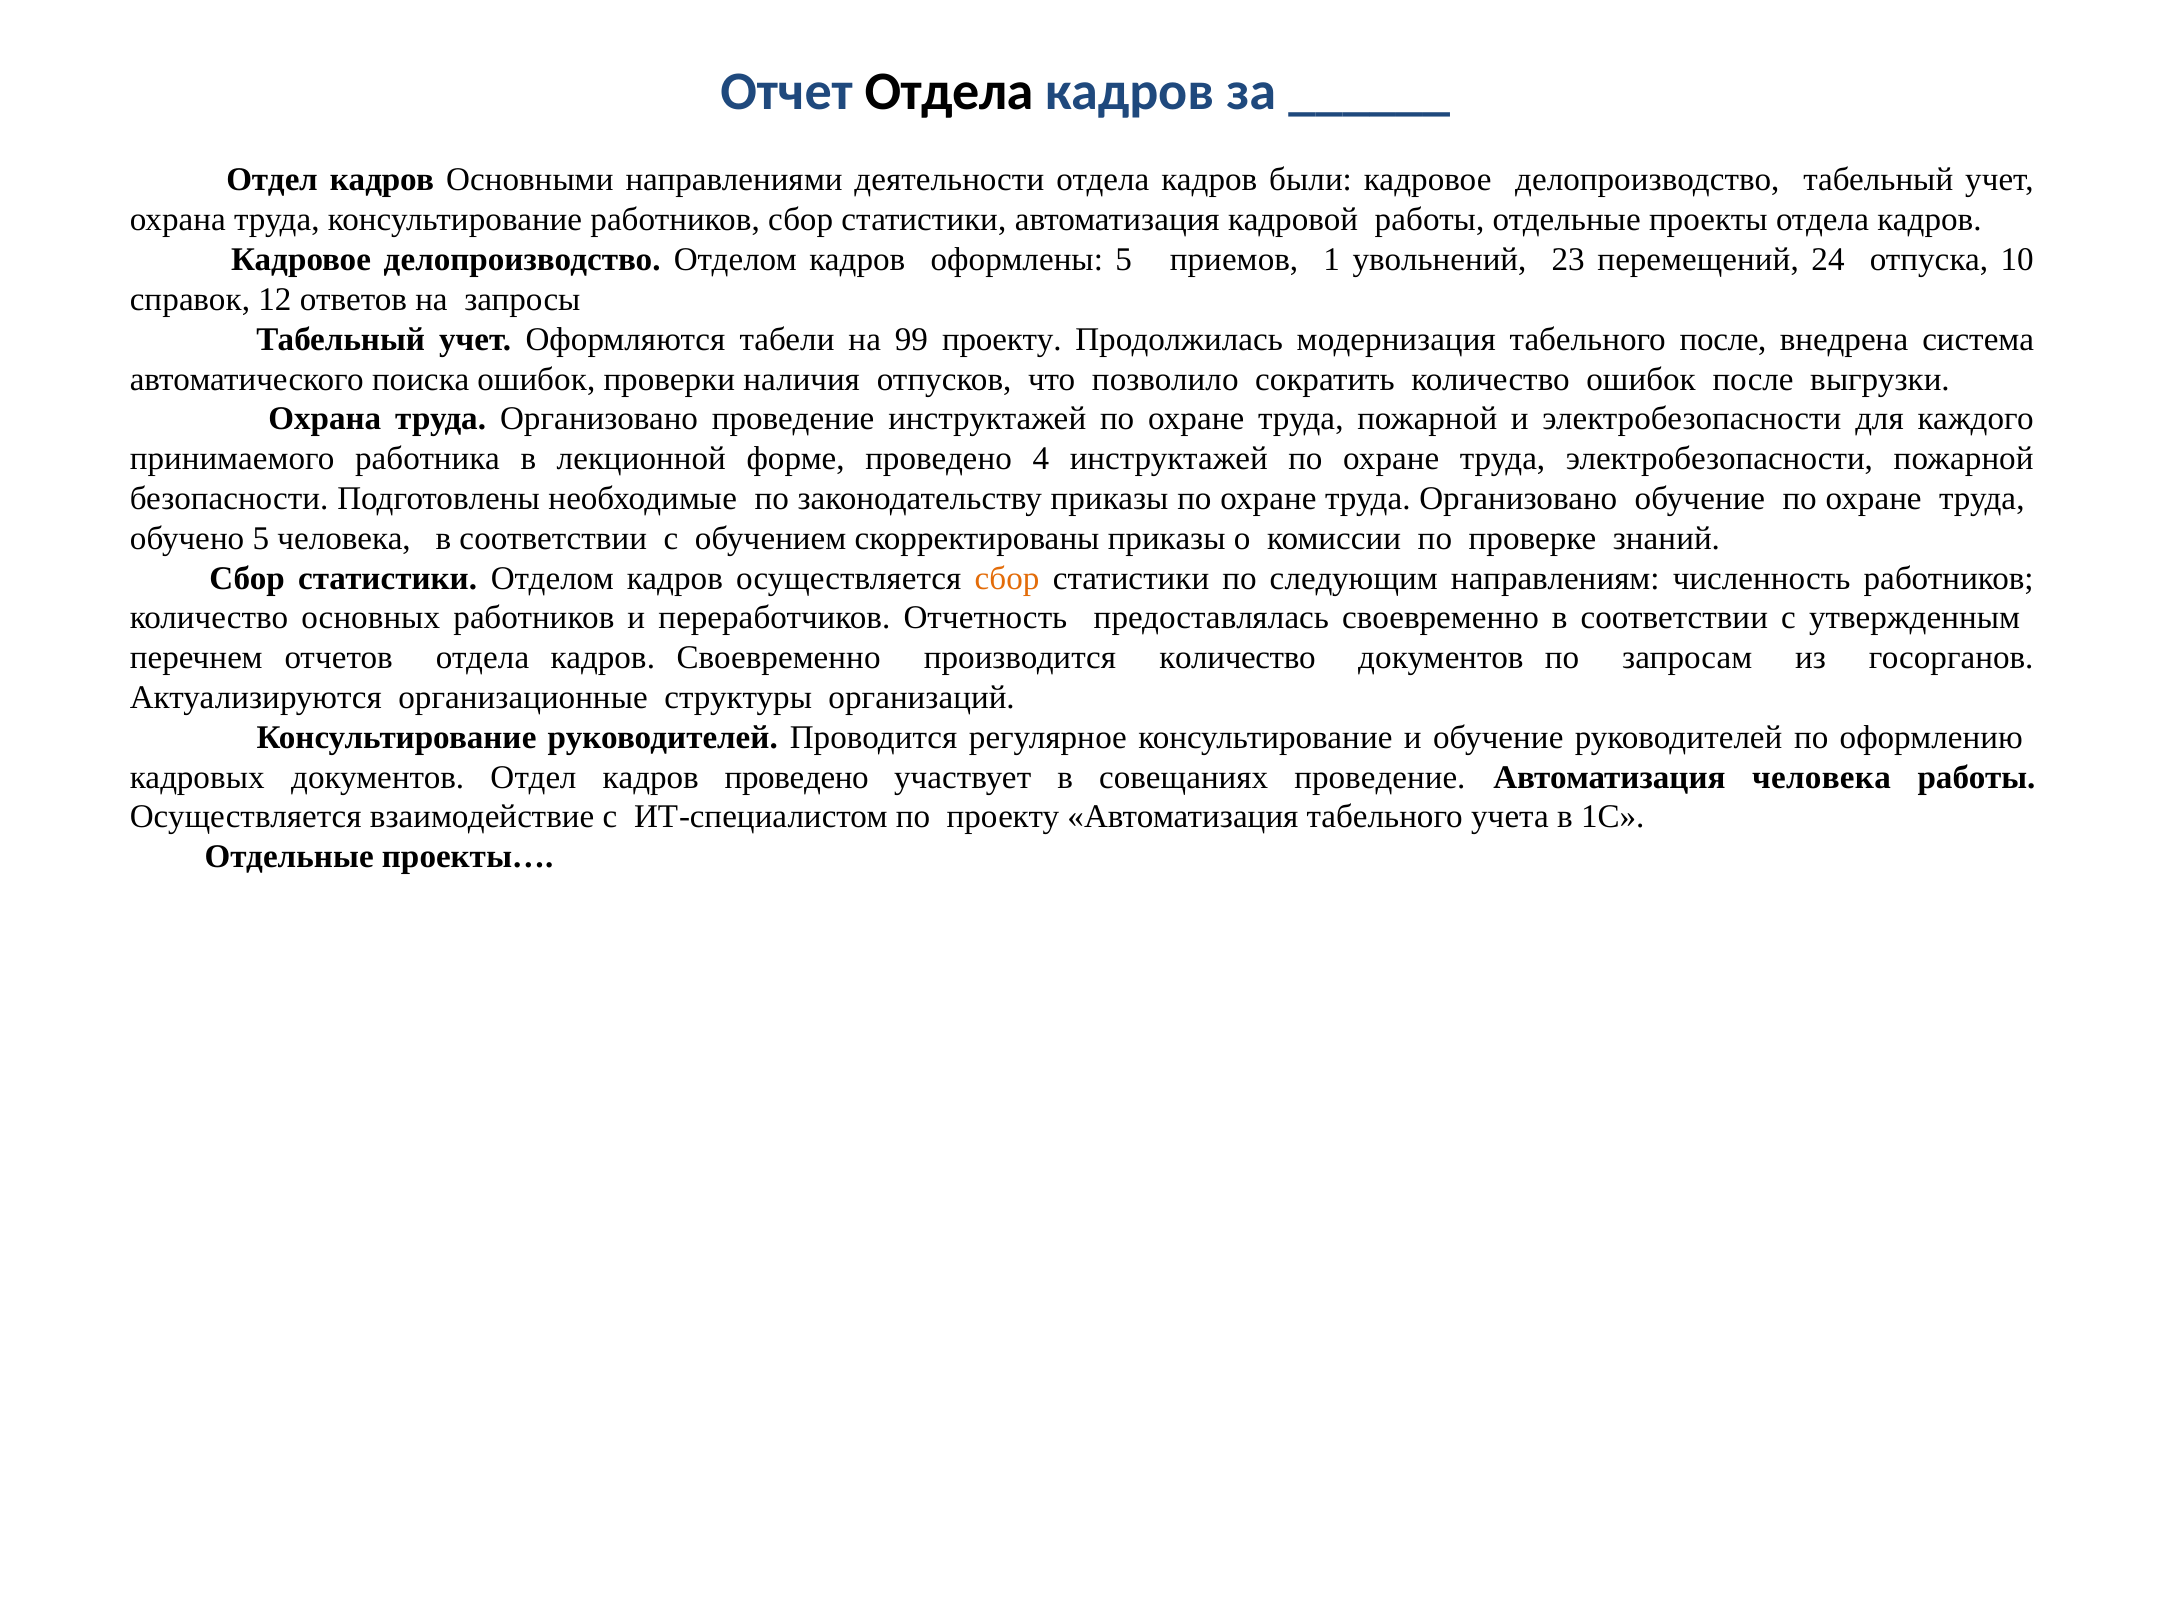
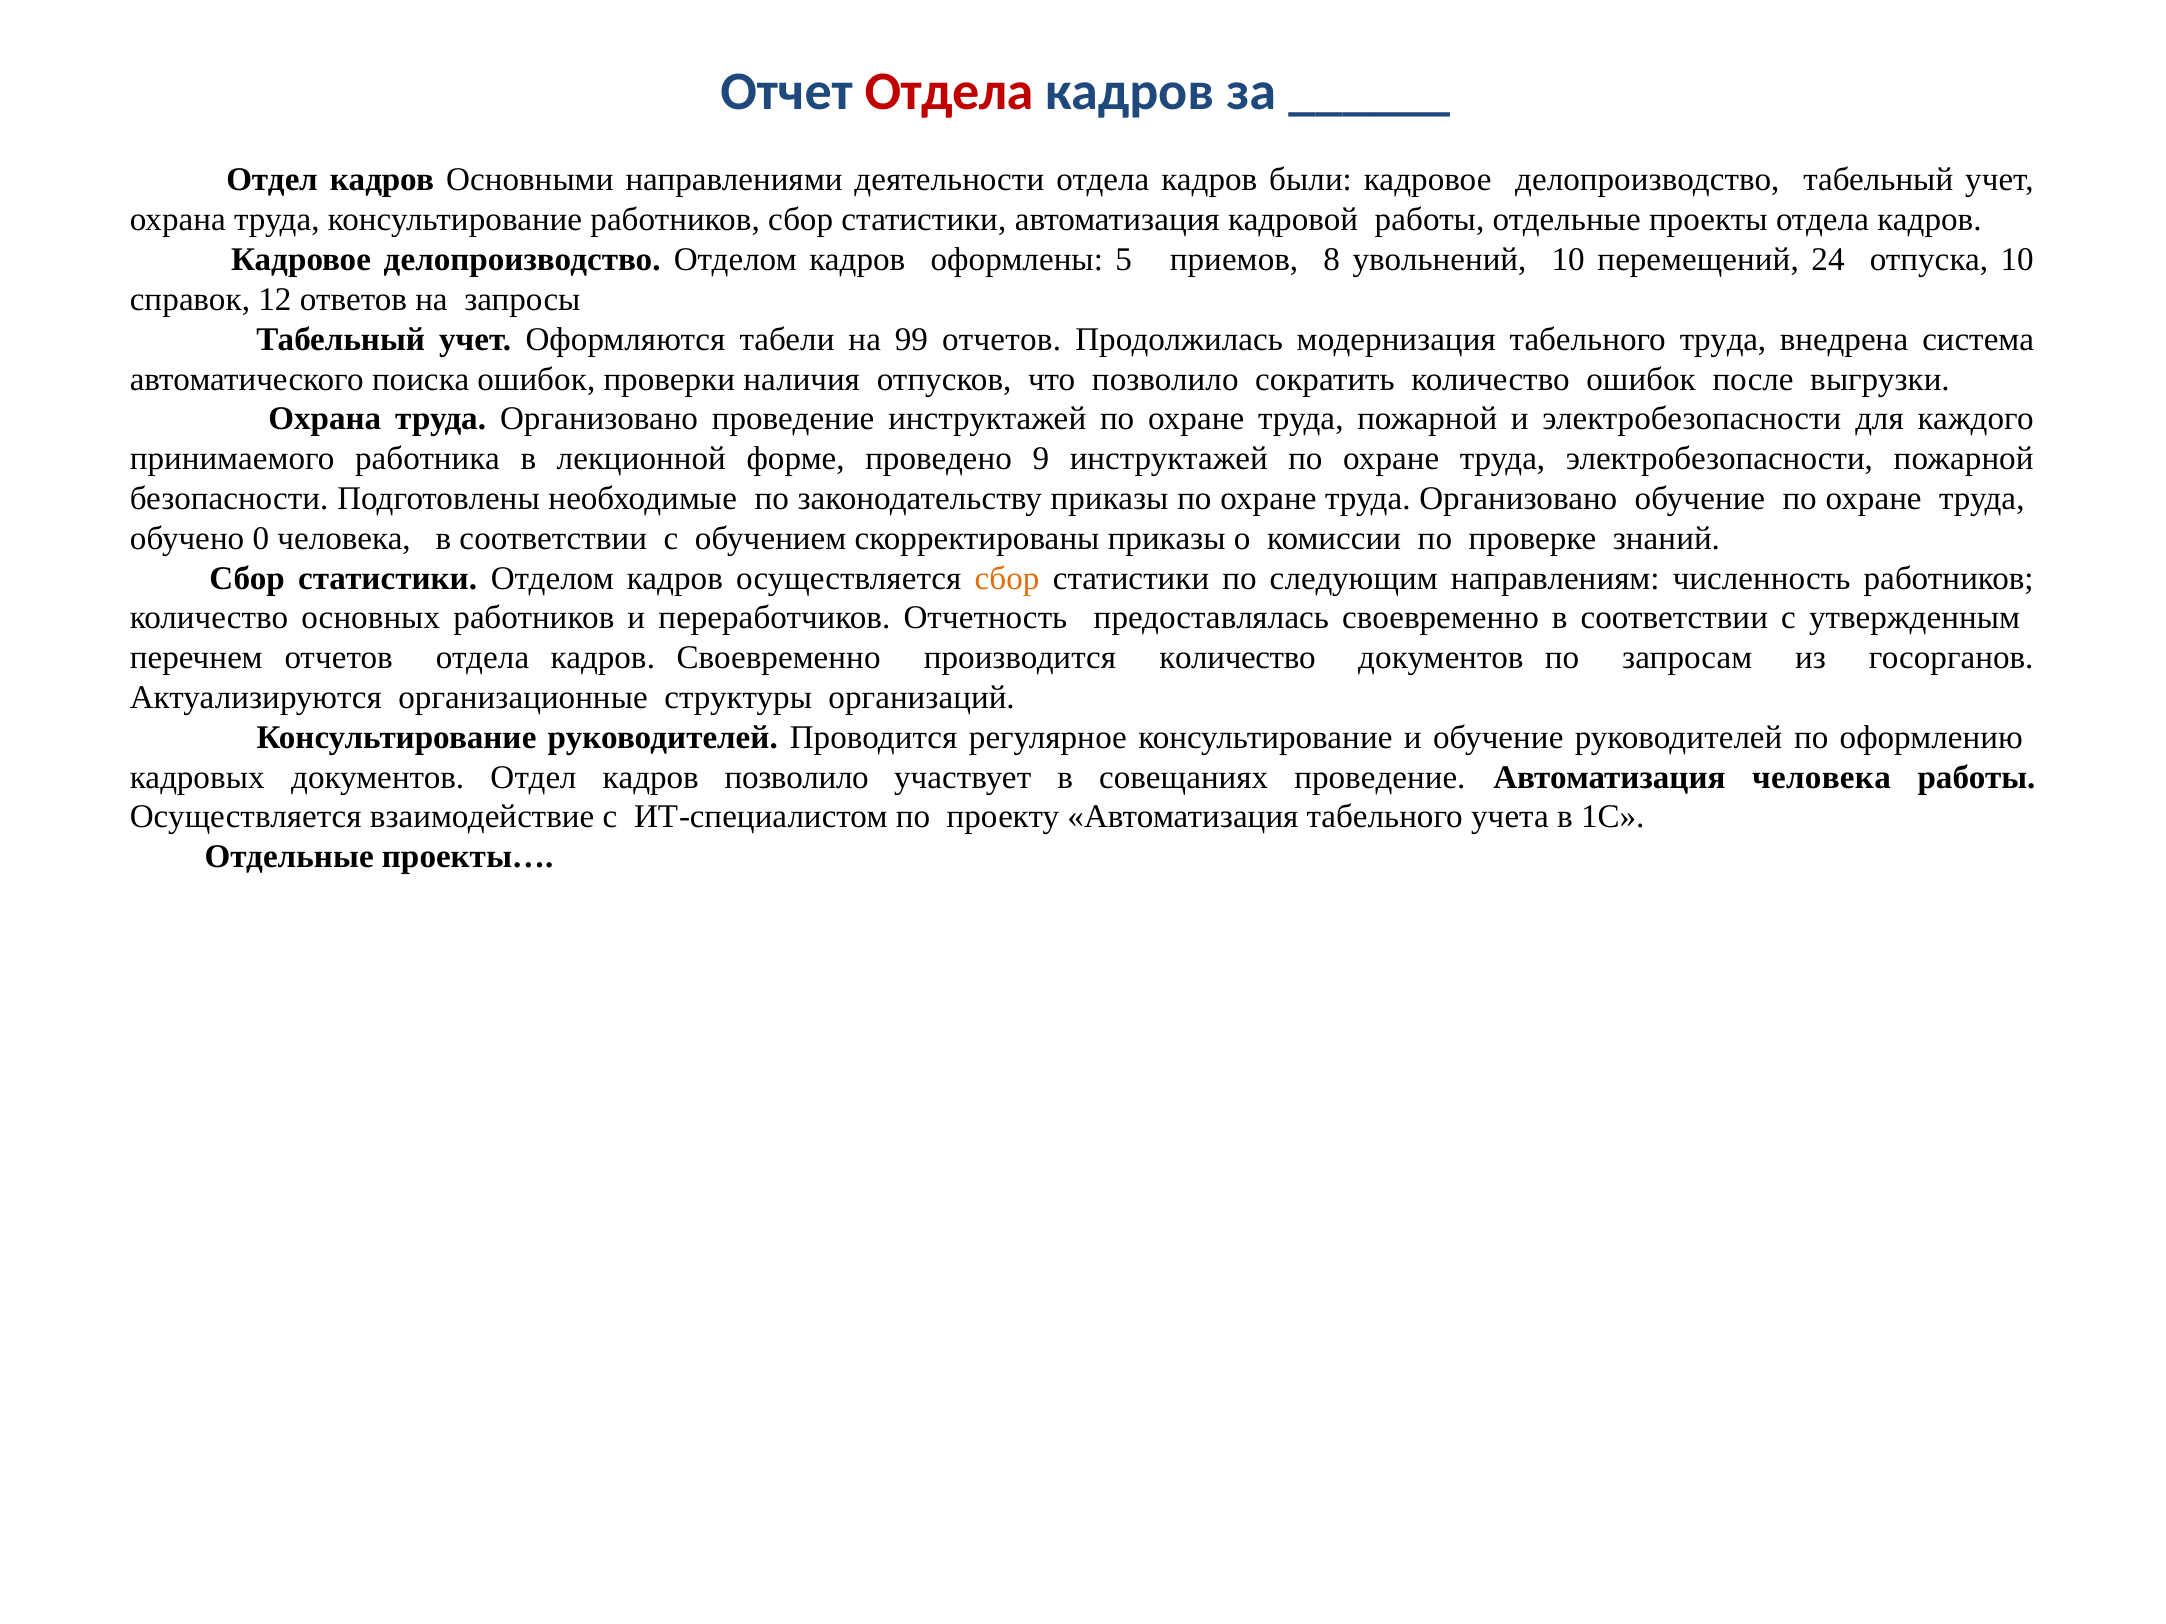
Отдела colour: black -> red (949, 92)
1: 1 -> 8 (1332, 260)
увольнений 23: 23 -> 10 (1568, 260)
99 проекту: проекту -> отчетов (1002, 339)
табельного после: после -> труда (1723, 339)
4: 4 -> 9 (1041, 459)
обучено 5: 5 -> 0 (261, 539)
кадров проведено: проведено -> позволило (797, 777)
